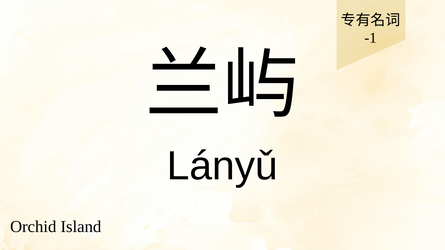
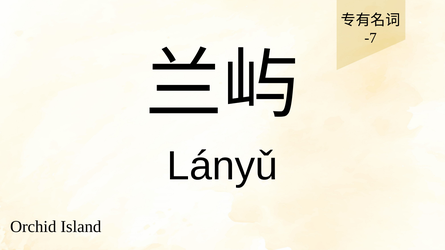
-1: -1 -> -7 (371, 38)
